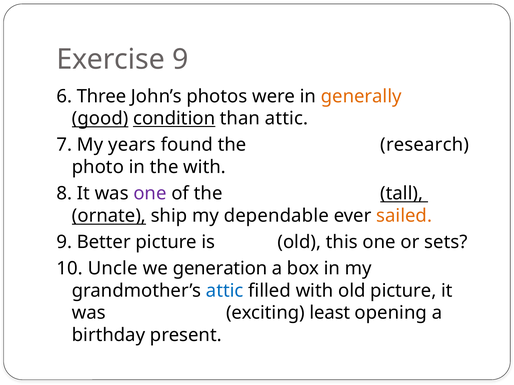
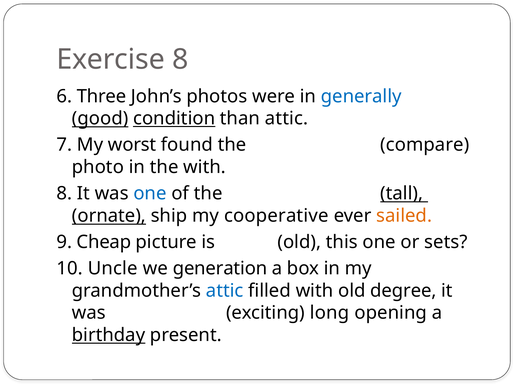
Exercise 9: 9 -> 8 (180, 59)
generally colour: orange -> blue (361, 96)
years: years -> worst (132, 145)
research: research -> compare (425, 145)
one colour: purple -> blue (150, 194)
dependable: dependable -> cooperative (276, 216)
Better: Better -> Cheap (104, 242)
old picture: picture -> degree (403, 291)
least: least -> long (330, 313)
birthday underline: none -> present (109, 336)
